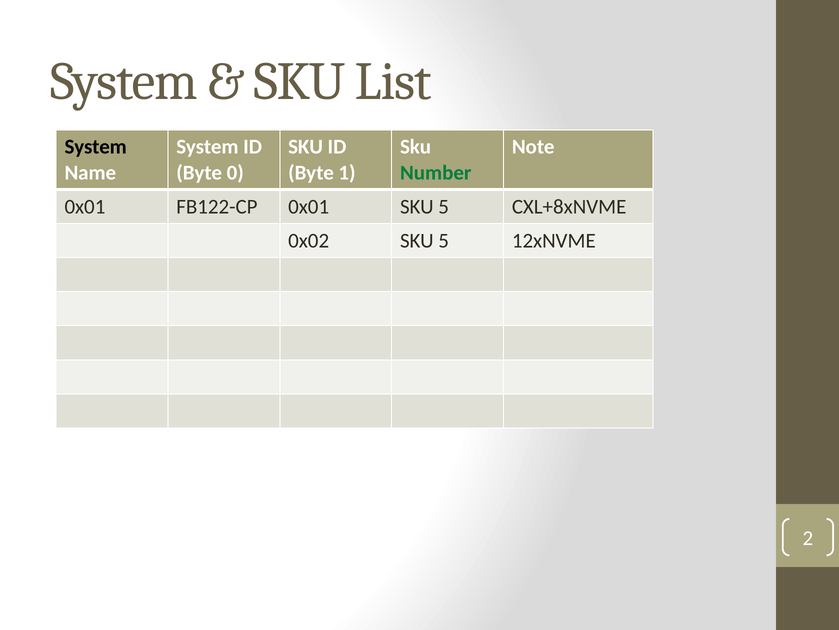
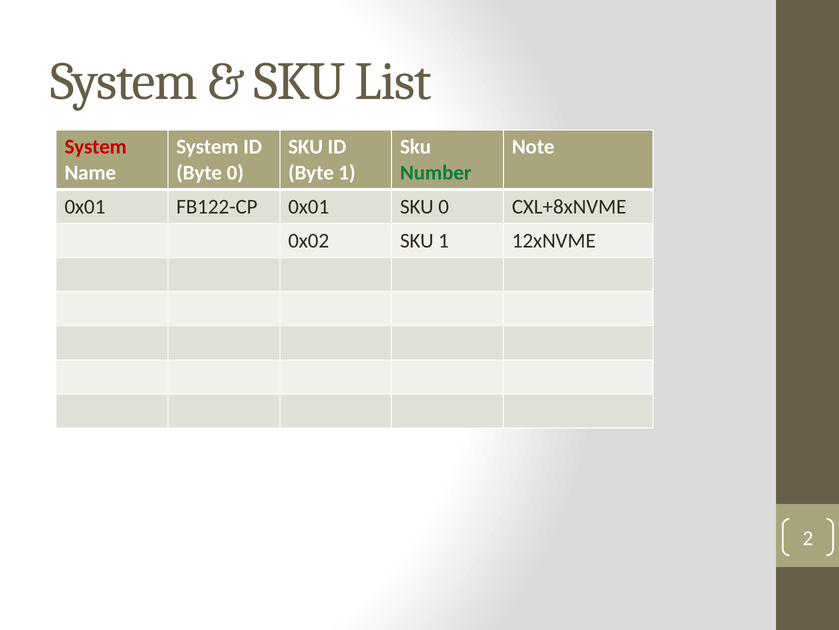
System colour: black -> red (96, 147)
0x01 SKU 5: 5 -> 0 (444, 206)
0x02 SKU 5: 5 -> 1 (444, 241)
